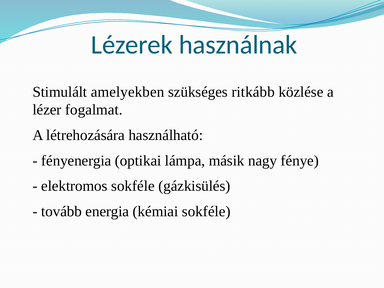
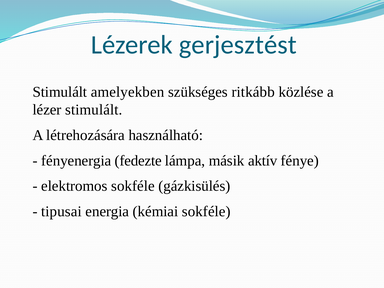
használnak: használnak -> gerjesztést (238, 45)
lézer fogalmat: fogalmat -> stimulált (94, 110)
optikai: optikai -> fedezte (138, 161)
nagy: nagy -> aktív (263, 161)
tovább: tovább -> tipusai (61, 211)
